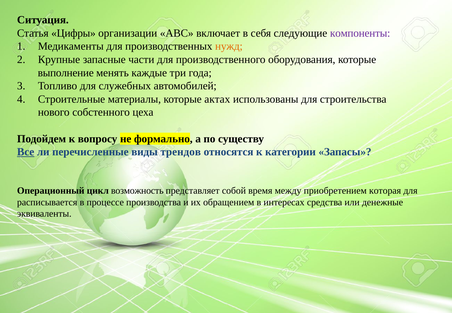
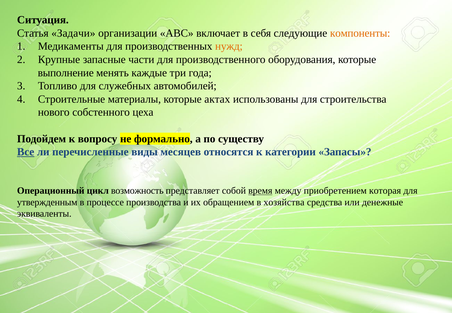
Цифры: Цифры -> Задачи (73, 33)
компоненты colour: purple -> orange (360, 33)
трендов: трендов -> месяцев (181, 152)
время underline: none -> present (260, 191)
расписывается: расписывается -> утвержденным (47, 202)
интересах: интересах -> хозяйства (284, 202)
